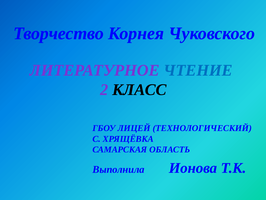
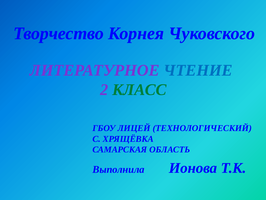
КЛАСС colour: black -> green (139, 90)
